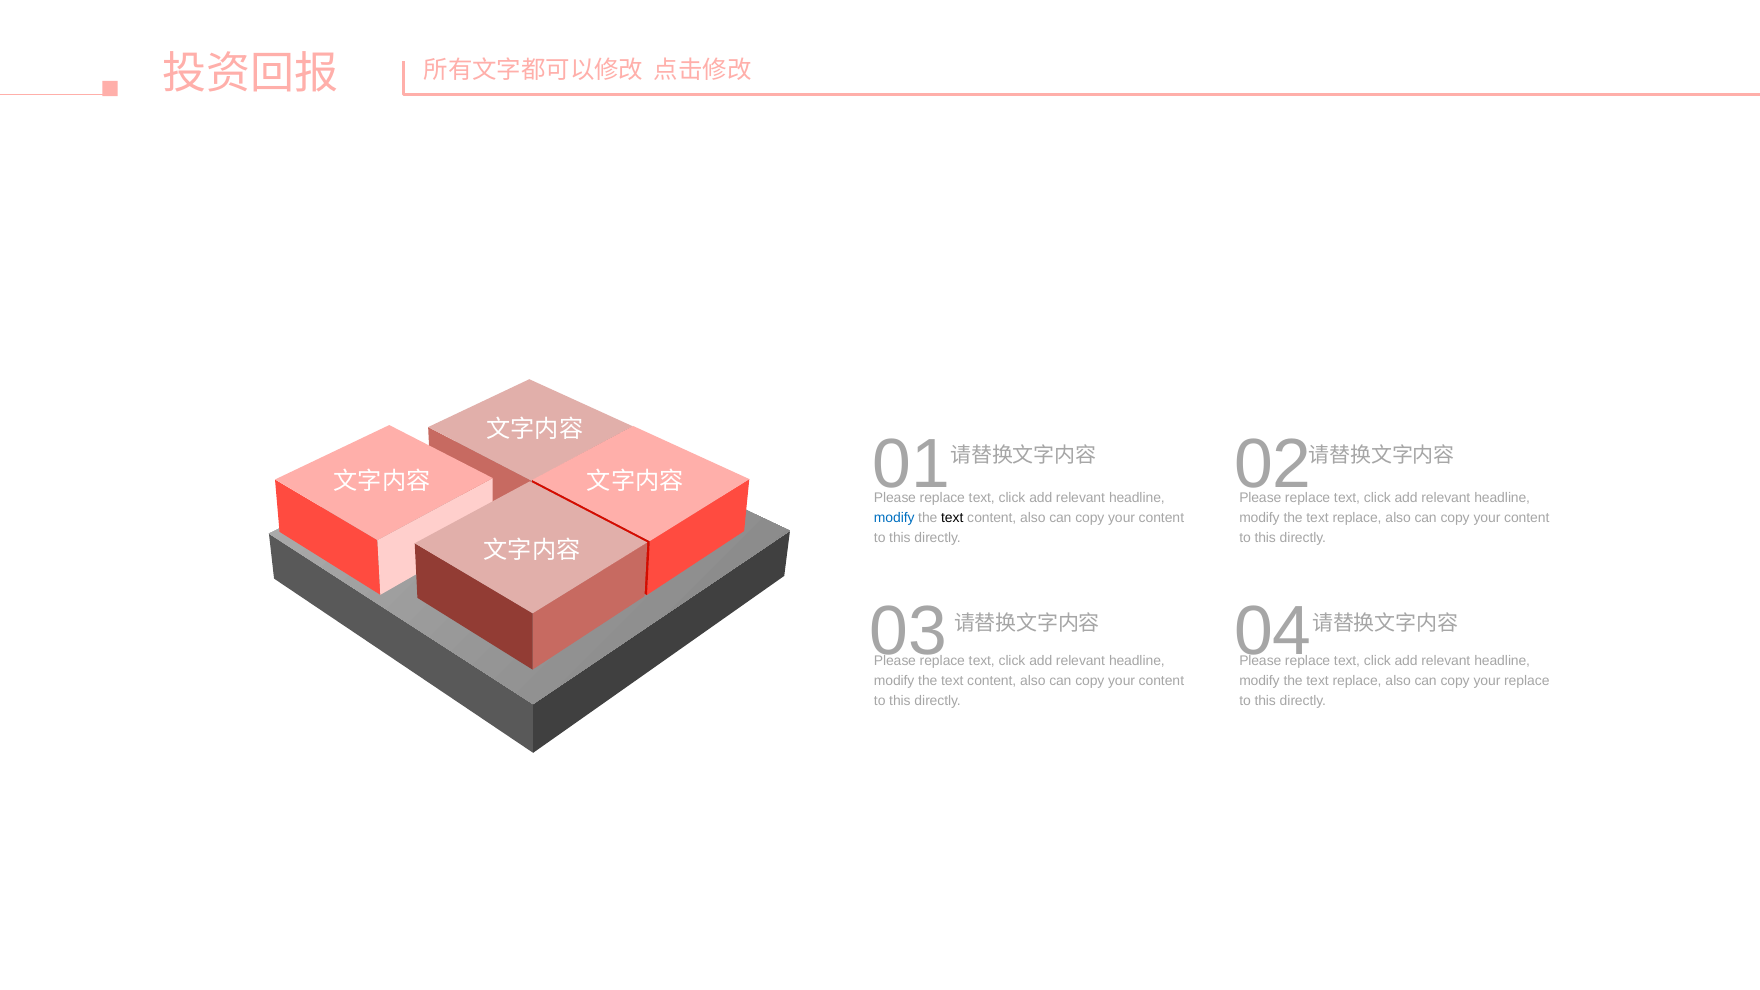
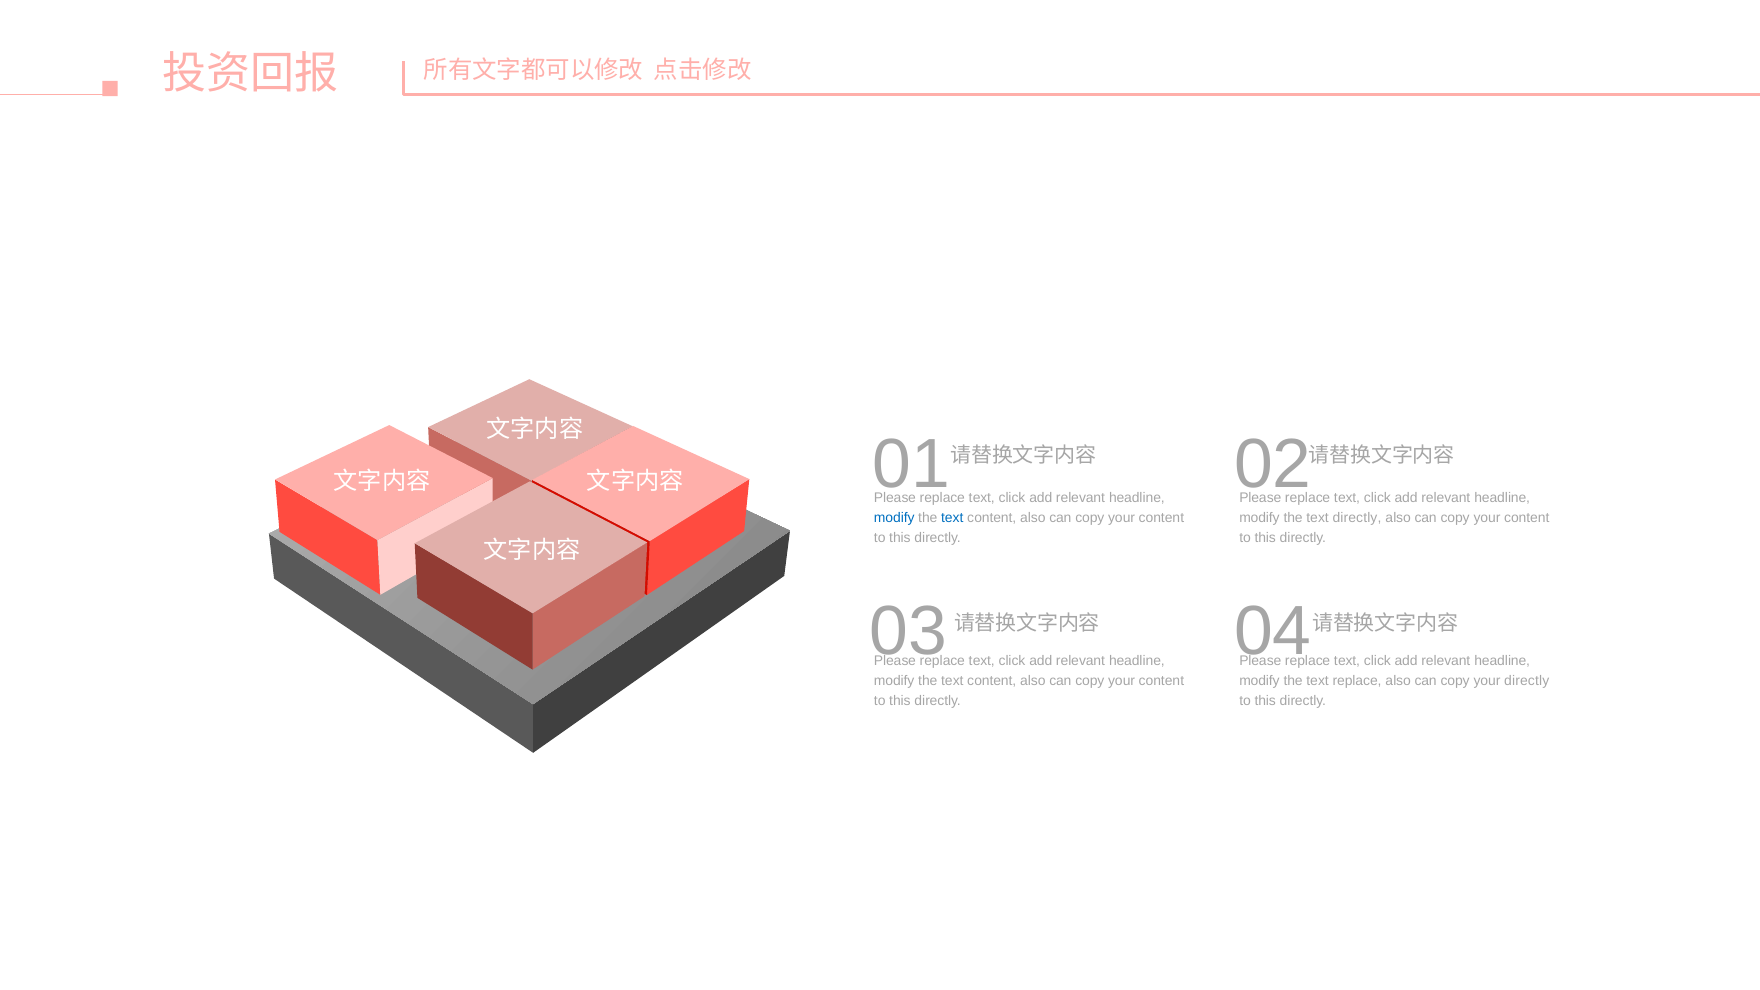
text colour: black -> blue (952, 518)
replace: replace -> directly (1357, 518)
your replace: replace -> directly (1527, 681)
